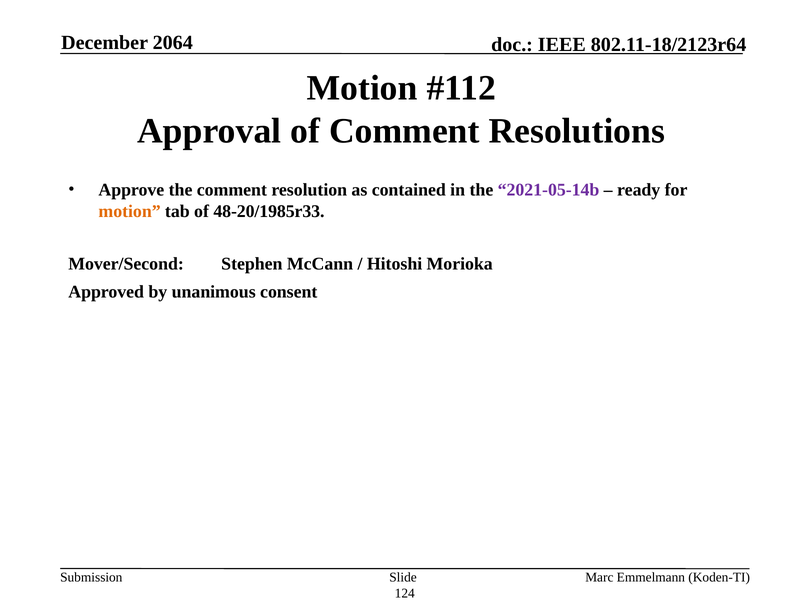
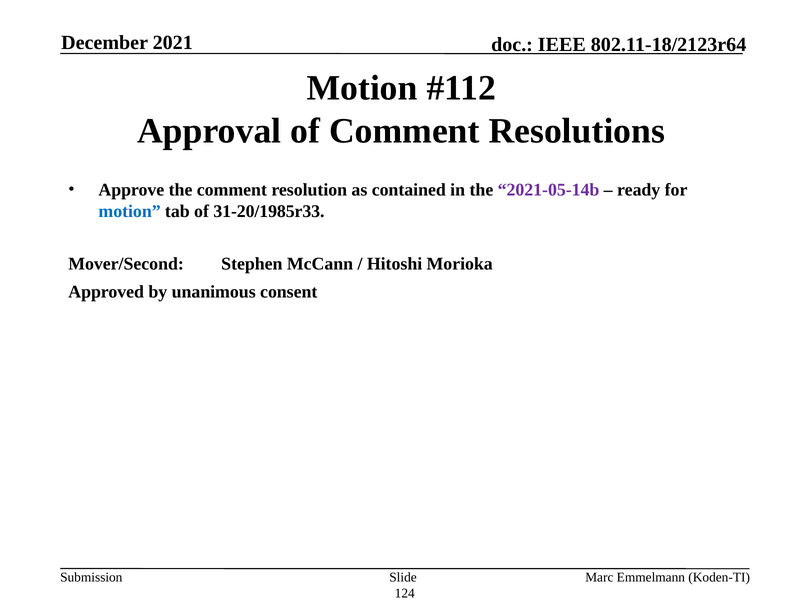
2064: 2064 -> 2021 (173, 43)
motion colour: orange -> blue (130, 211)
48-20/1985r33: 48-20/1985r33 -> 31-20/1985r33 (269, 211)
